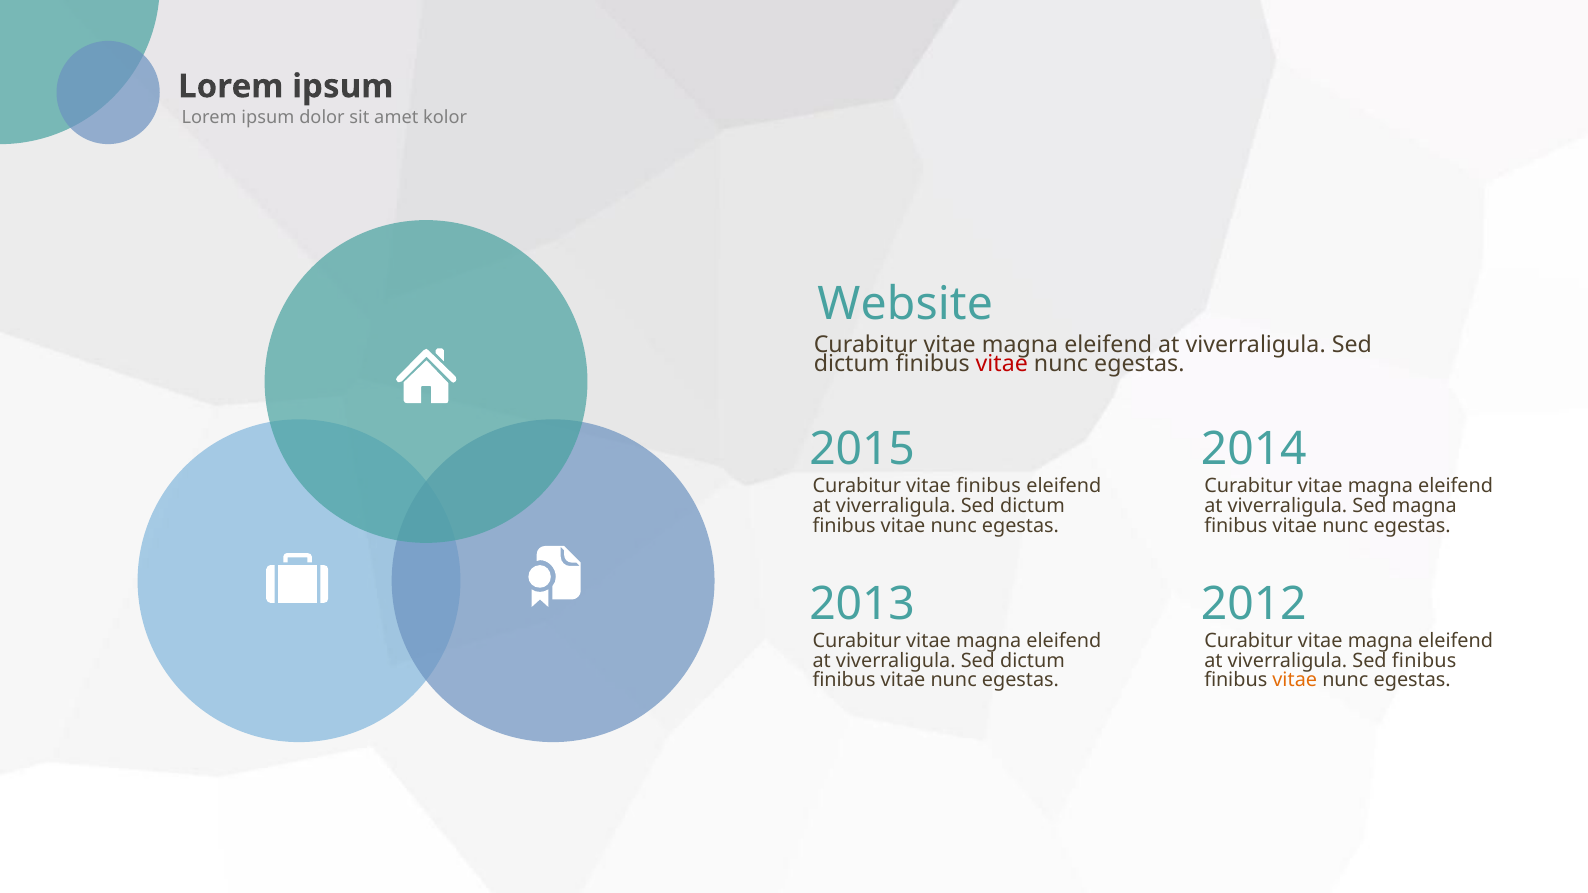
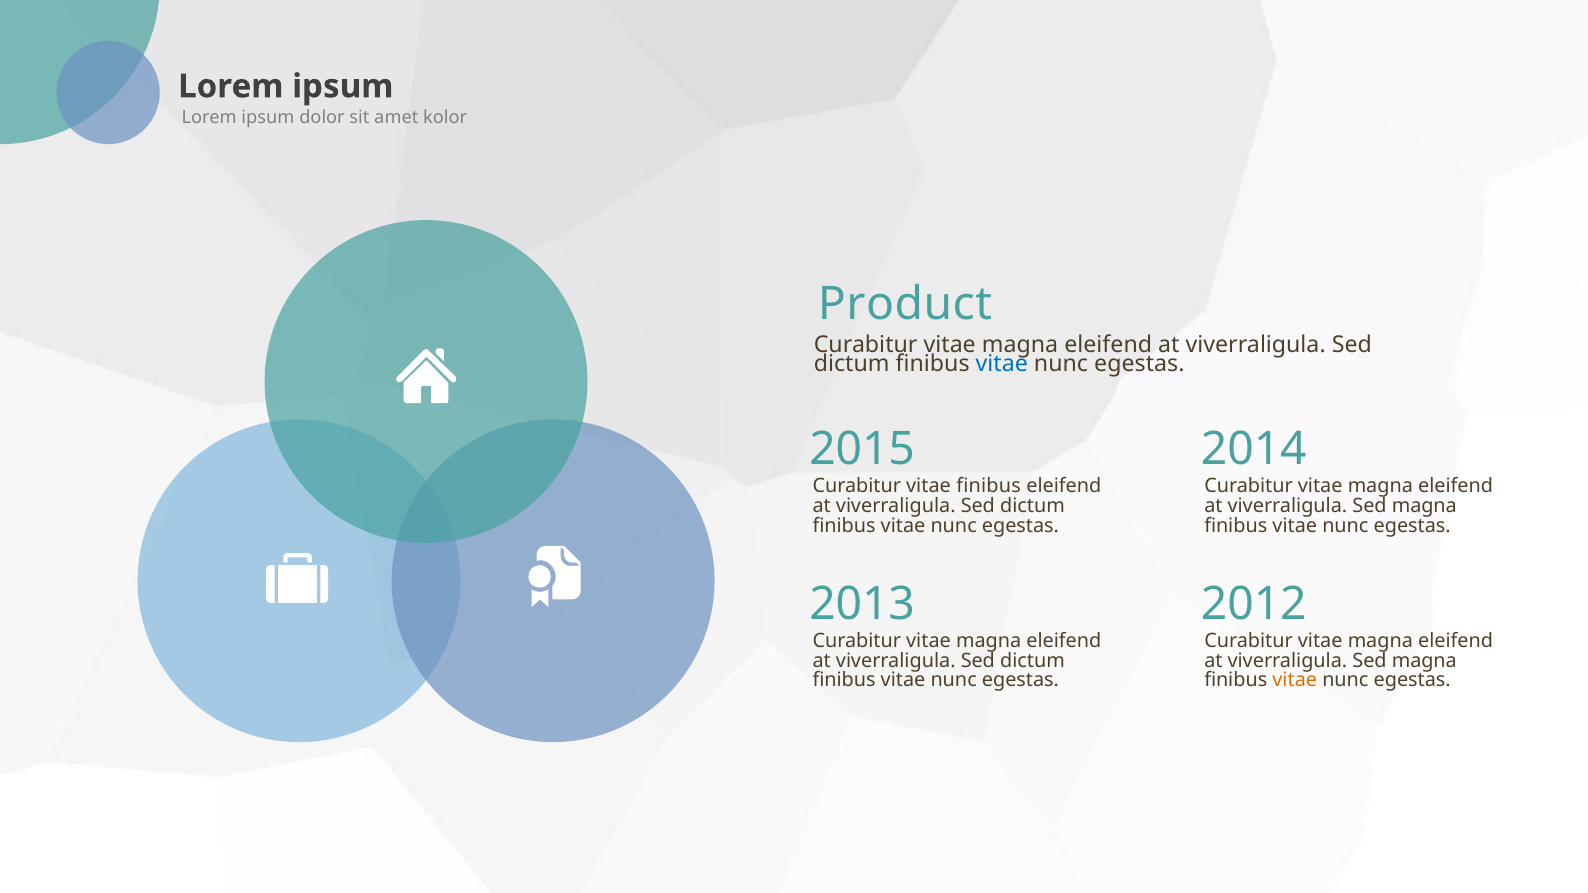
Website: Website -> Product (905, 304)
vitae colour: red -> blue (1002, 364)
finibus: finibus -> magna (1424, 661)
